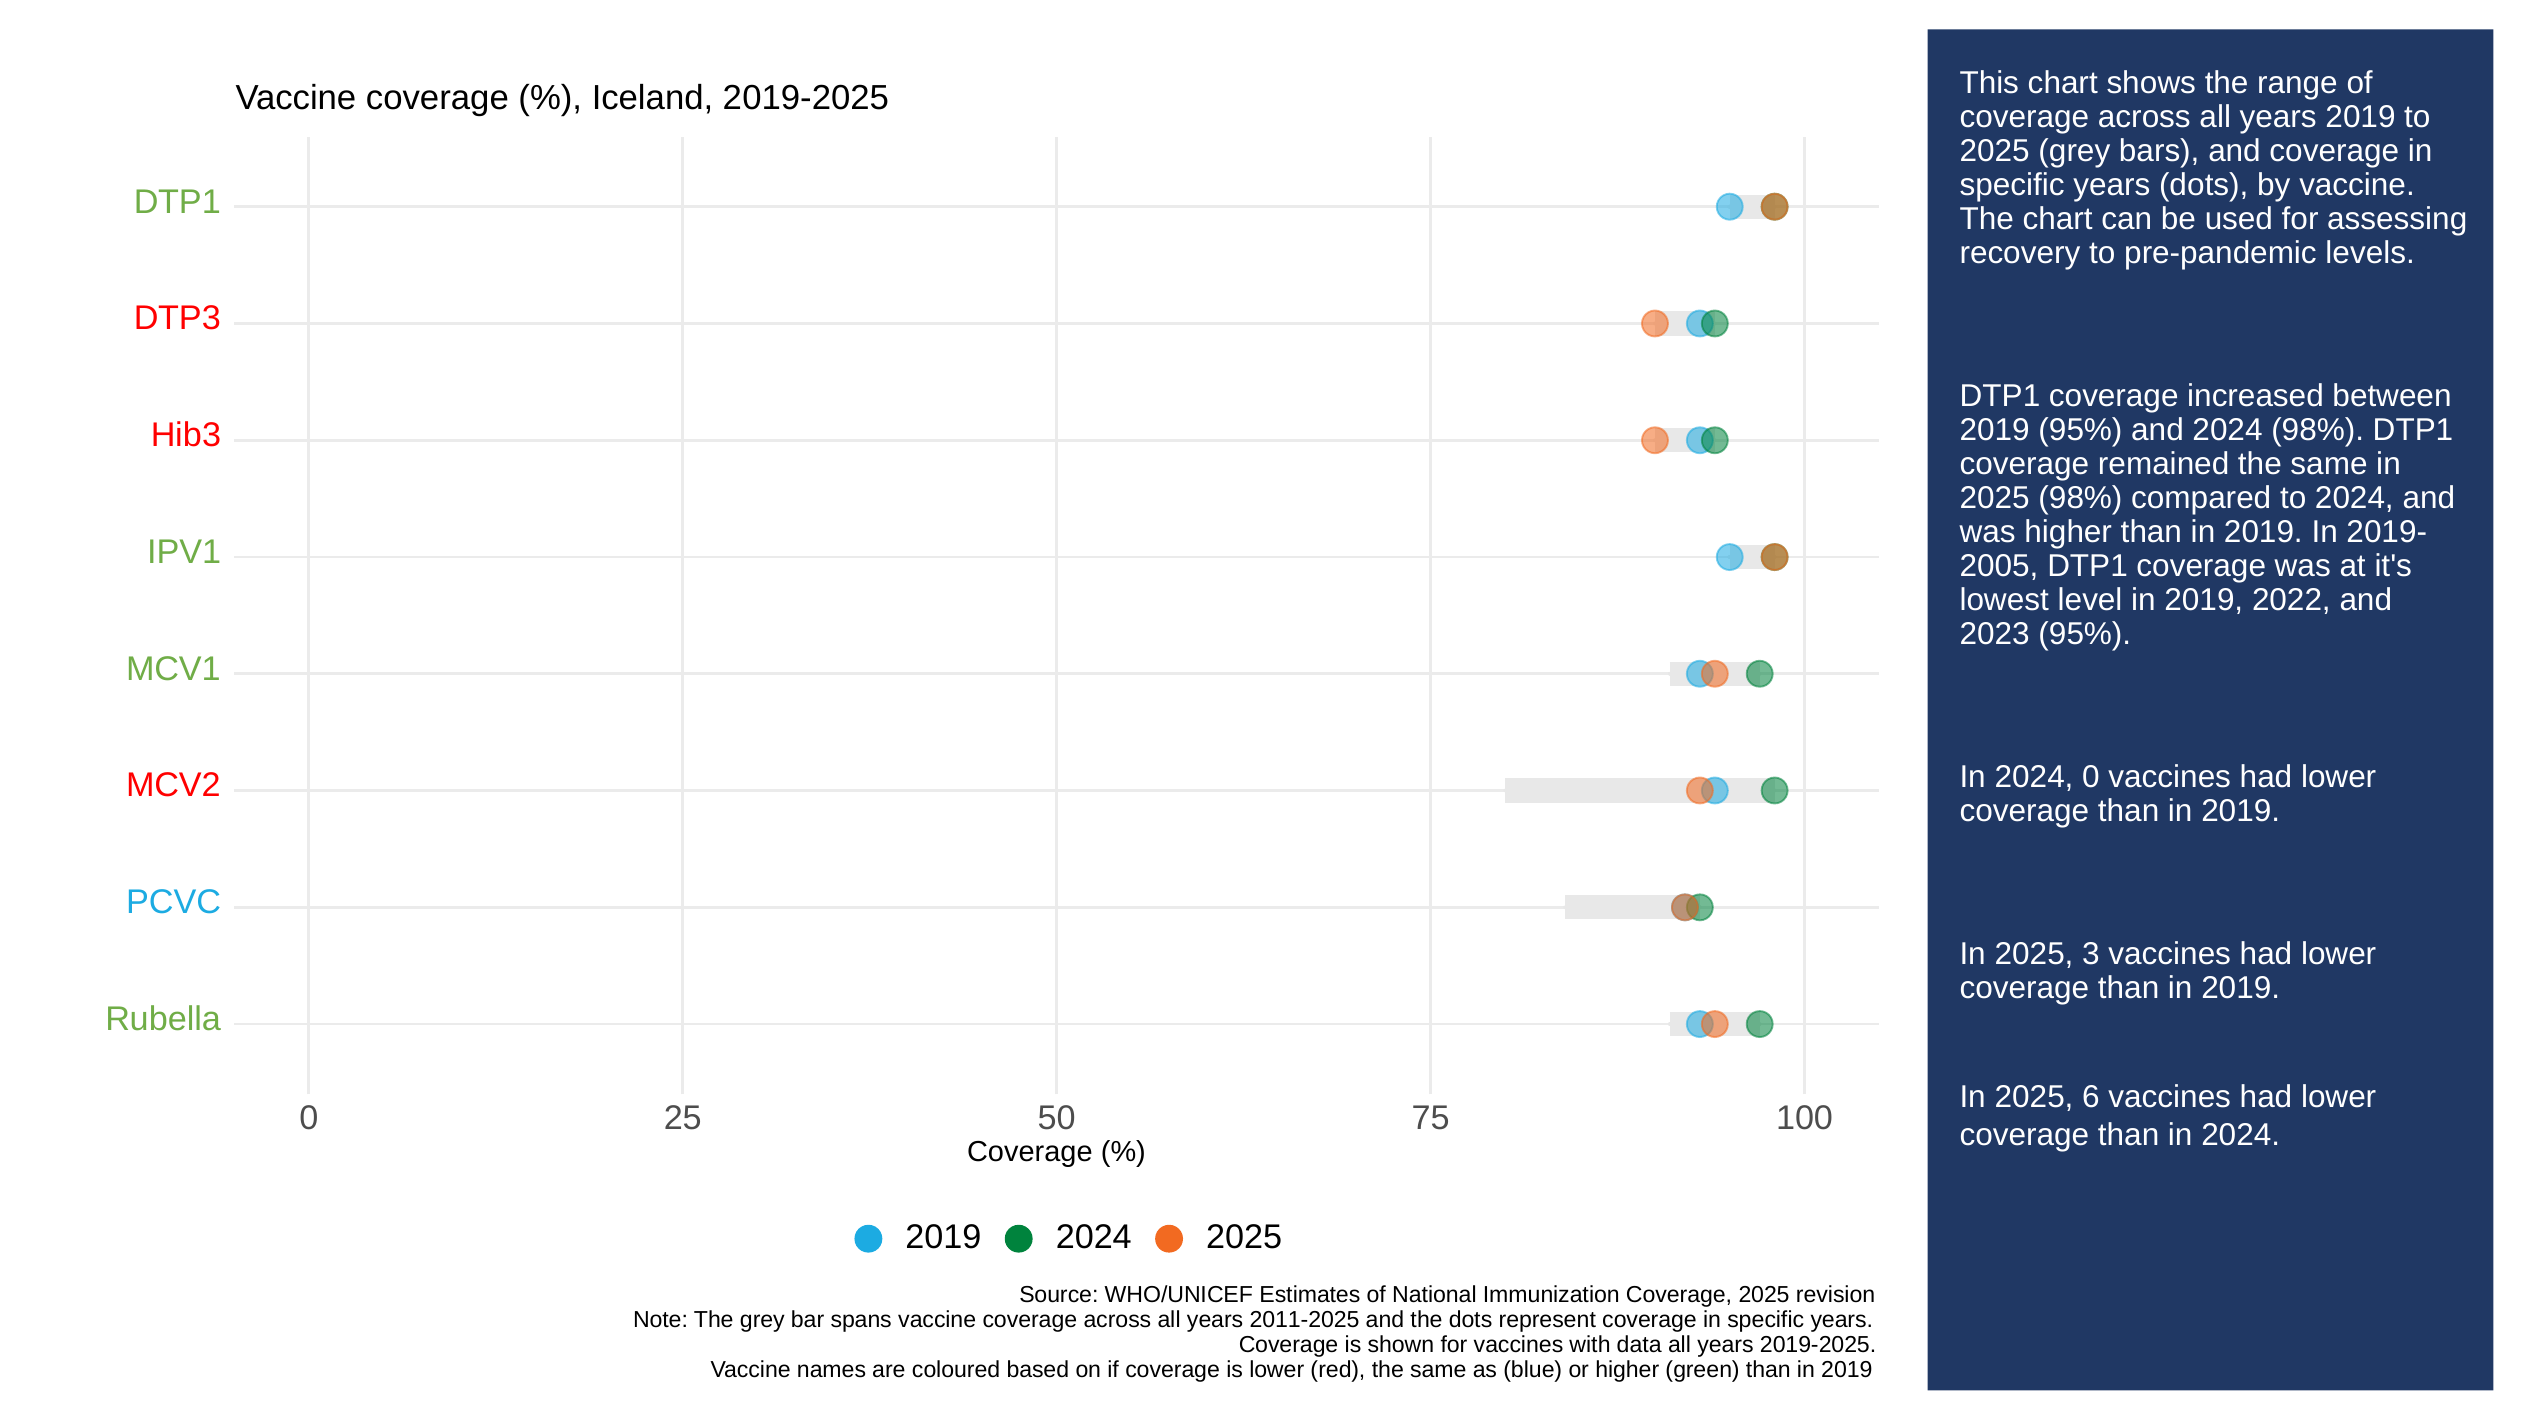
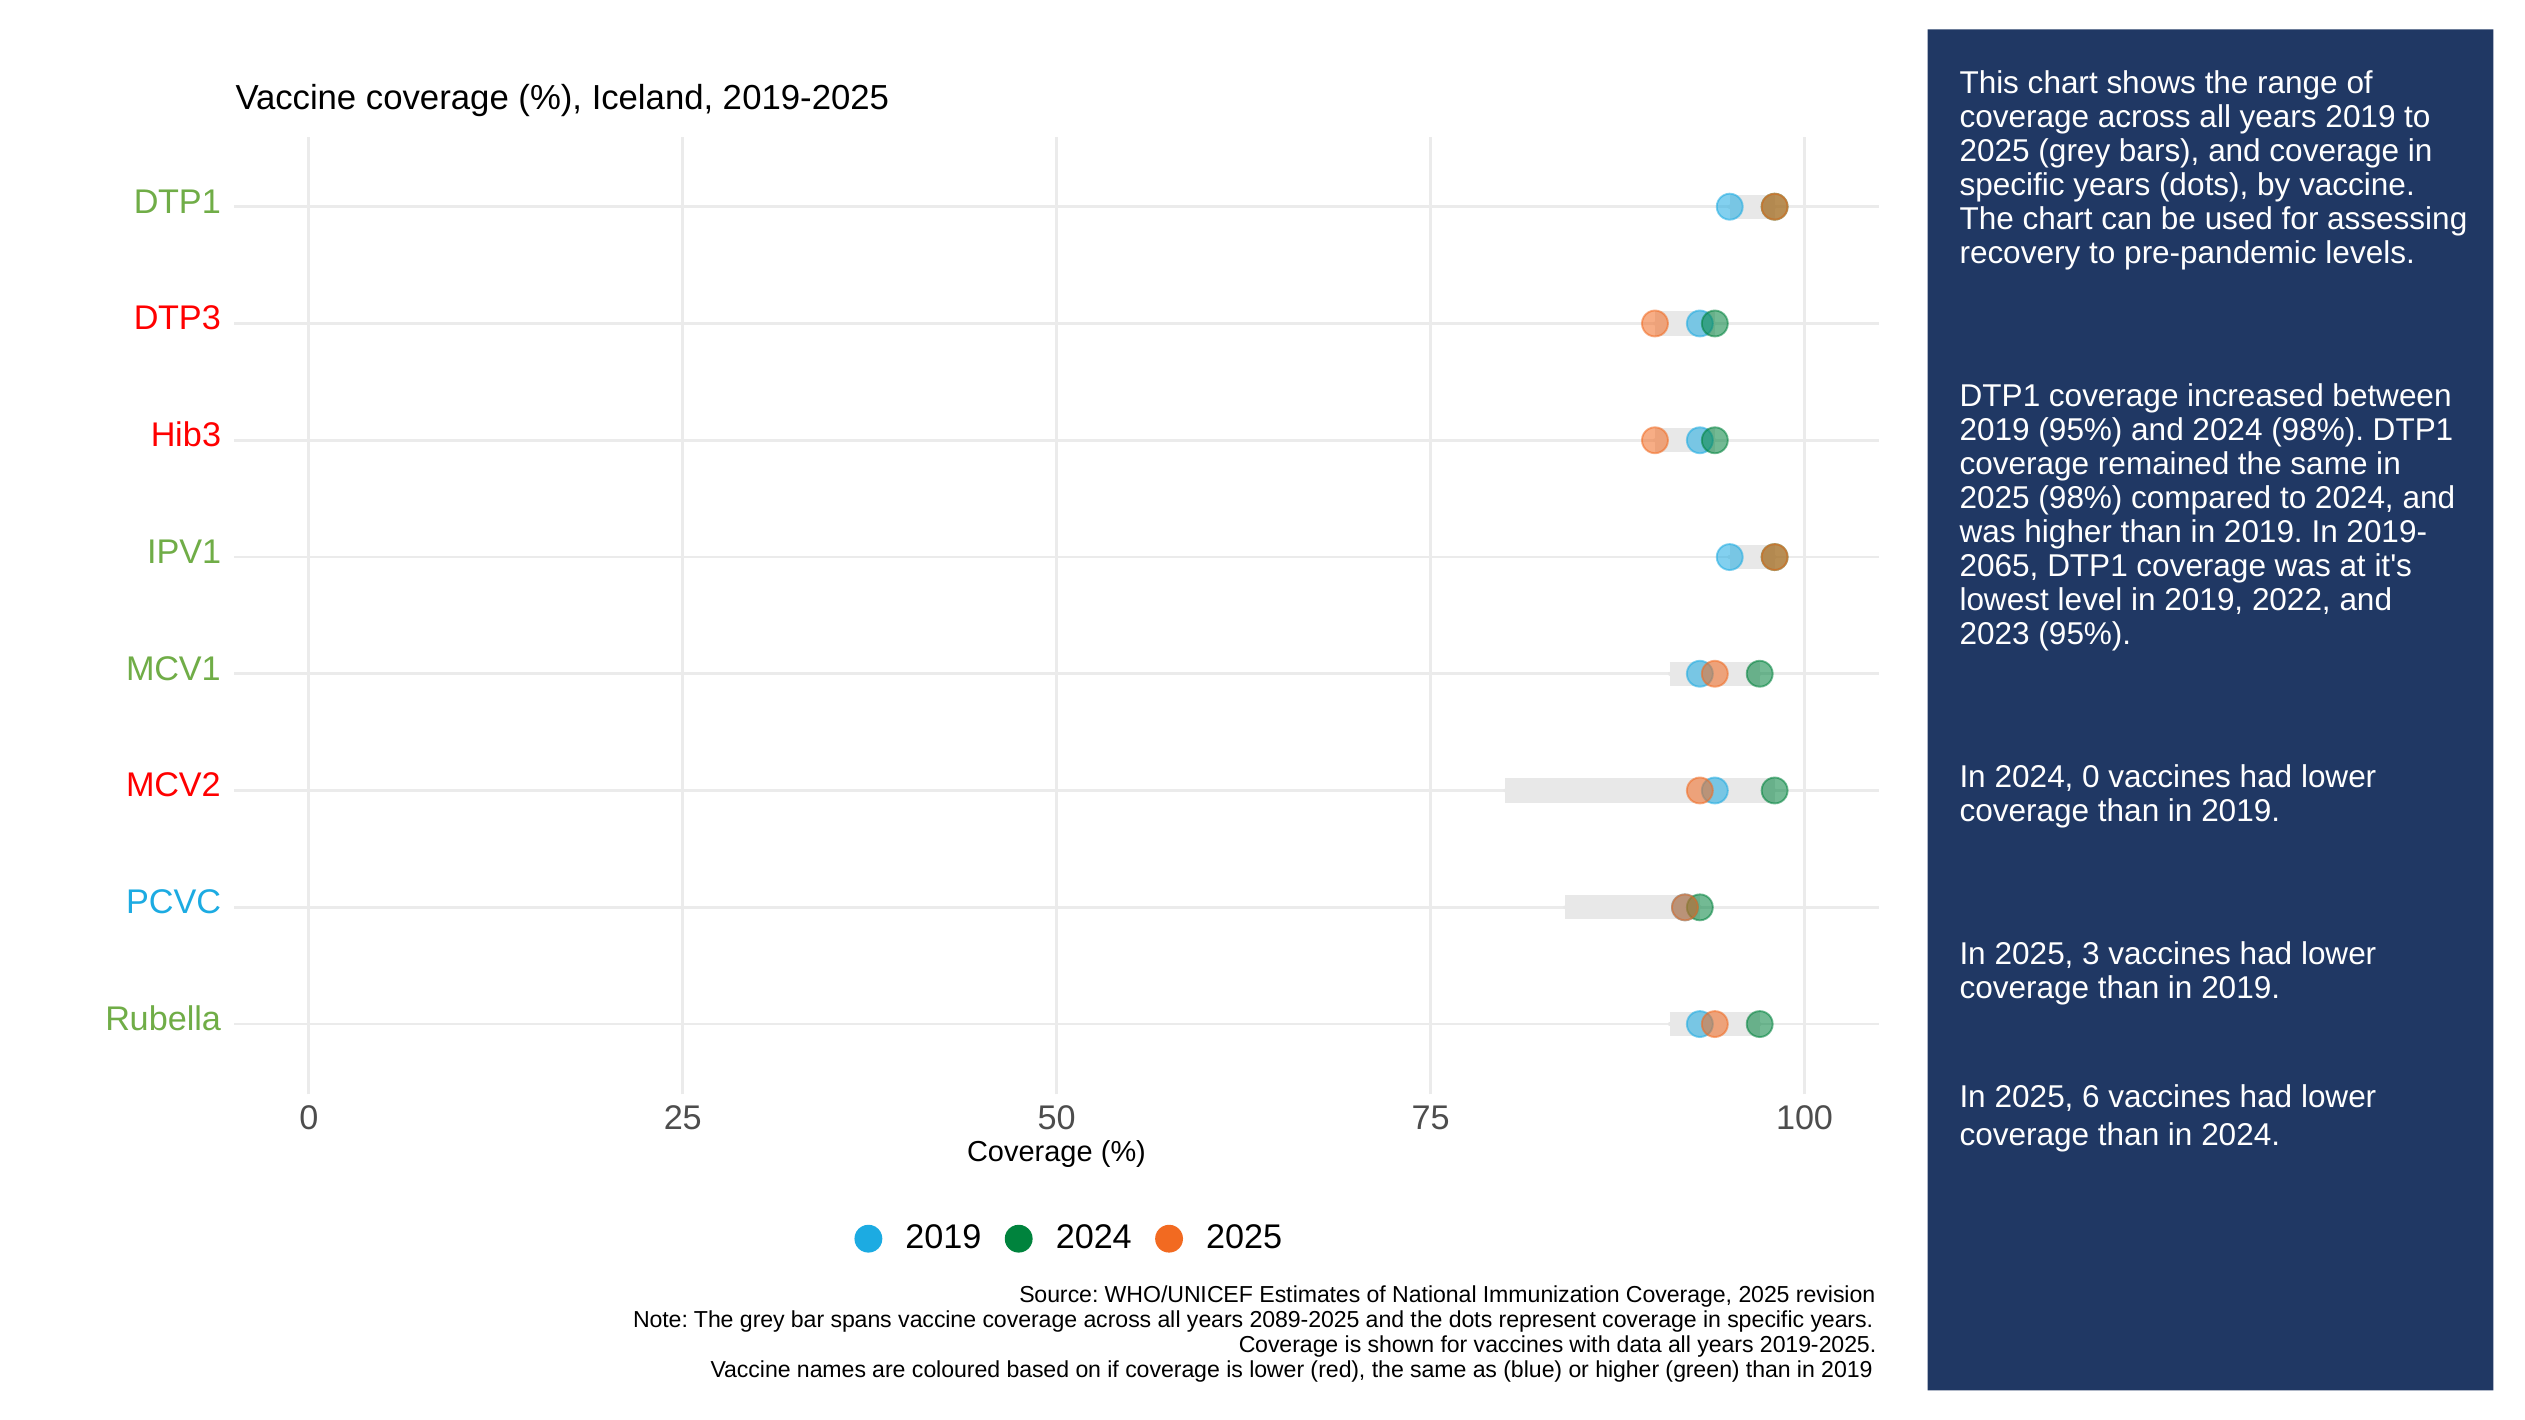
2005: 2005 -> 2065 (1999, 566)
2011-2025: 2011-2025 -> 2089-2025 (1305, 1320)
